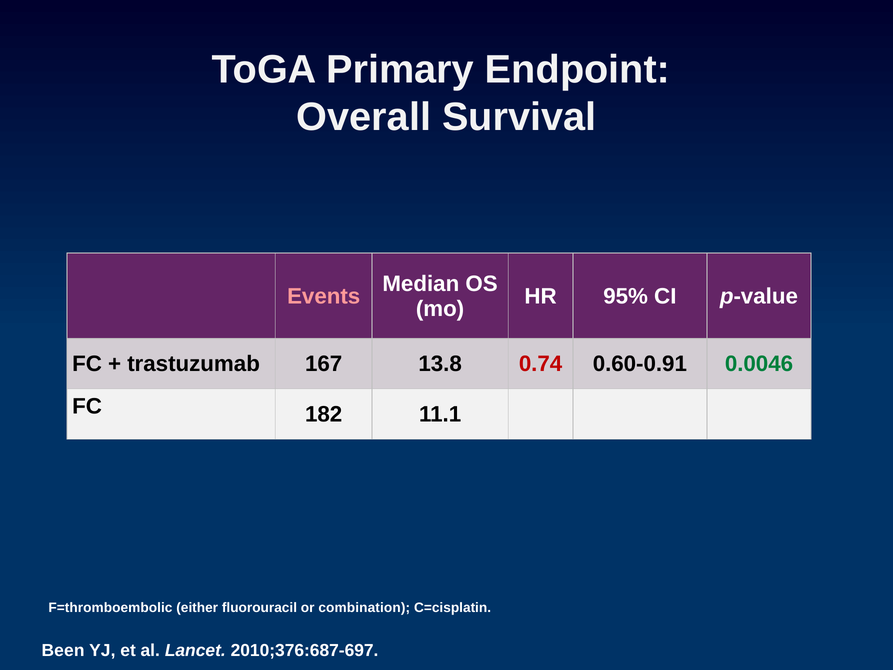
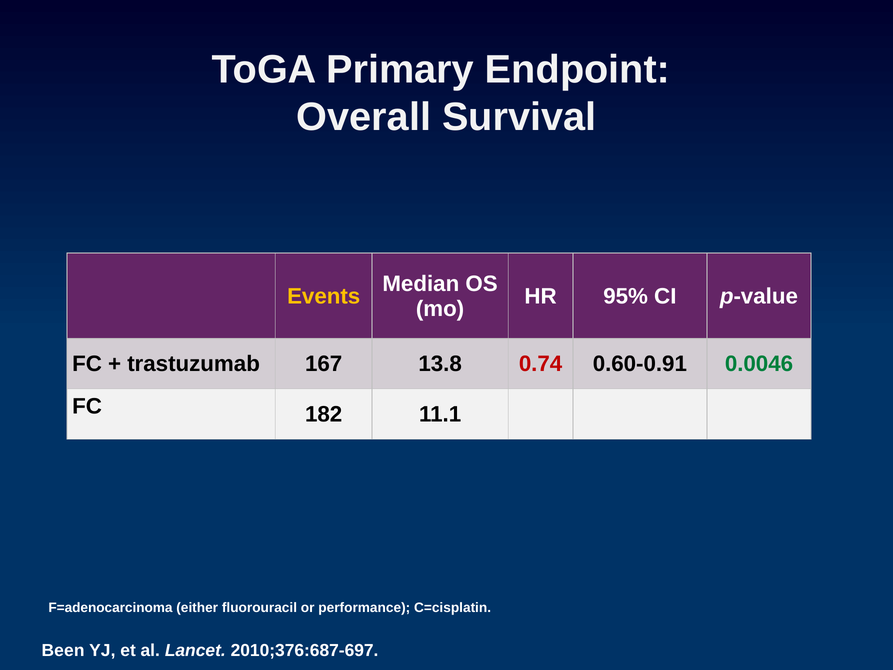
Events colour: pink -> yellow (324, 296)
F=thromboembolic: F=thromboembolic -> F=adenocarcinoma (110, 608)
combination: combination -> performance (364, 608)
